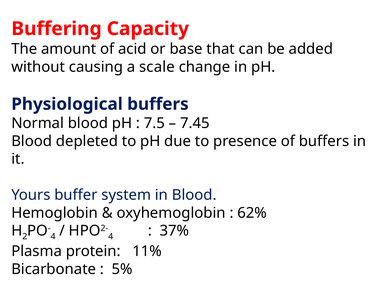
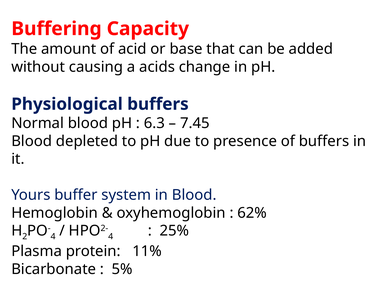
scale: scale -> acids (157, 67)
7.5: 7.5 -> 6.3 (154, 123)
37%: 37% -> 25% (174, 231)
